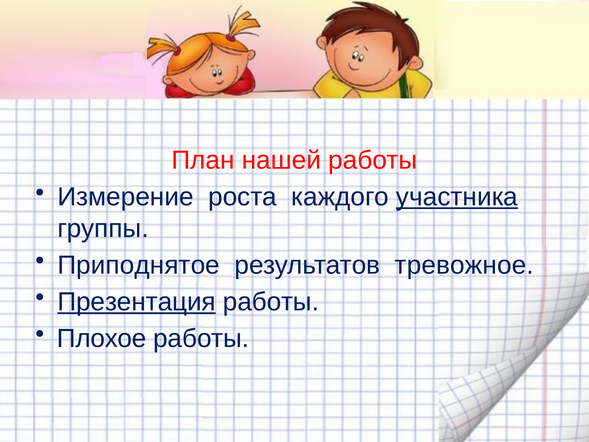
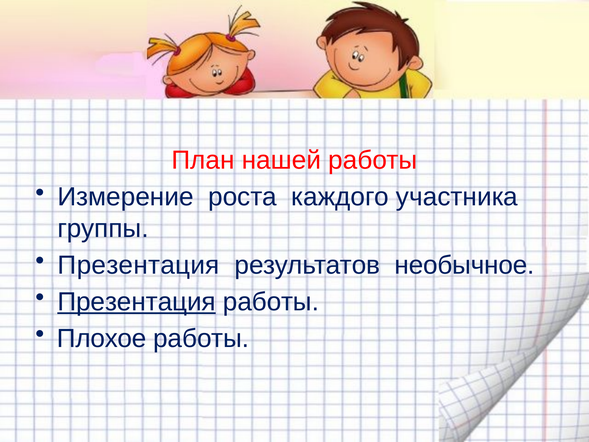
участника underline: present -> none (457, 197)
Приподнятое: Приподнятое -> Презентация (139, 265)
тревожное: тревожное -> необычное (464, 265)
